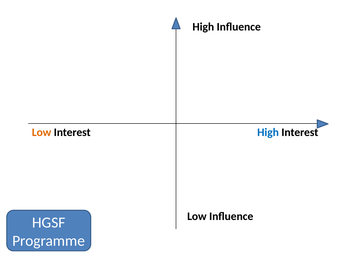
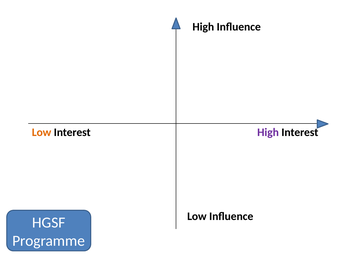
High colour: blue -> purple (268, 132)
